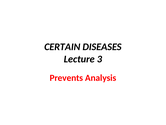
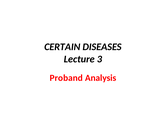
Prevents: Prevents -> Proband (66, 78)
